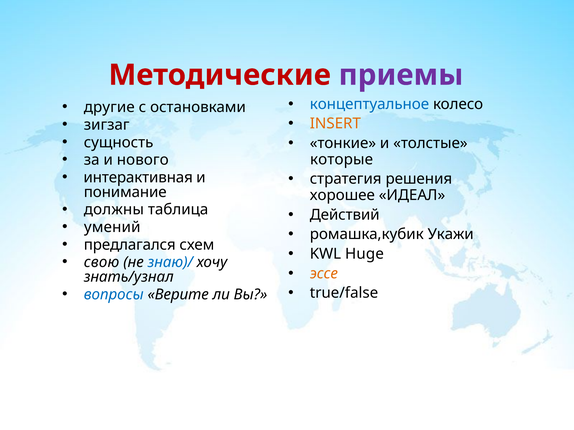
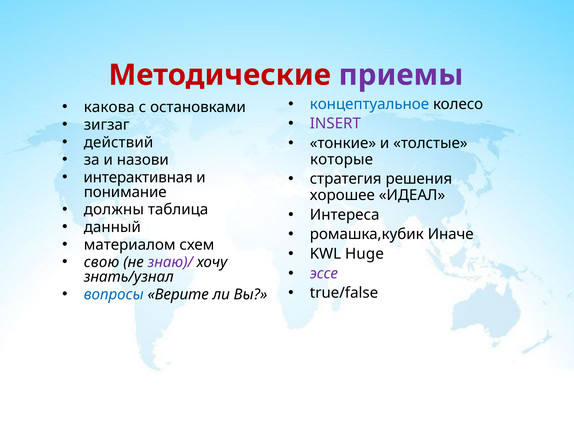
другие: другие -> какова (109, 107)
INSERT colour: orange -> purple (335, 124)
сущность: сущность -> действий (119, 143)
нового: нового -> назови (143, 160)
Действий: Действий -> Интереса (345, 215)
умений: умений -> данный (112, 227)
Укажи: Укажи -> Иначе (451, 235)
предлагался: предлагался -> материалом (130, 245)
знаю)/ colour: blue -> purple (170, 263)
эссе colour: orange -> purple (324, 274)
